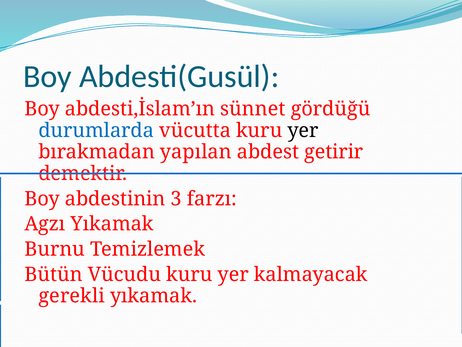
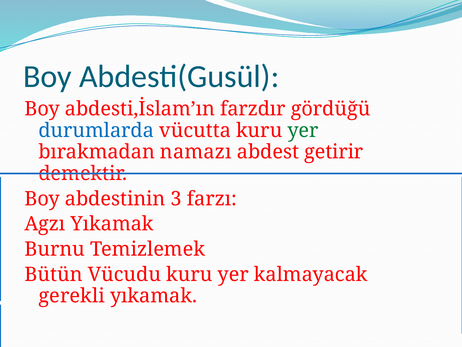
sünnet: sünnet -> farzdır (253, 109)
yer colour: black -> green (303, 130)
yapılan: yapılan -> namazı (196, 152)
